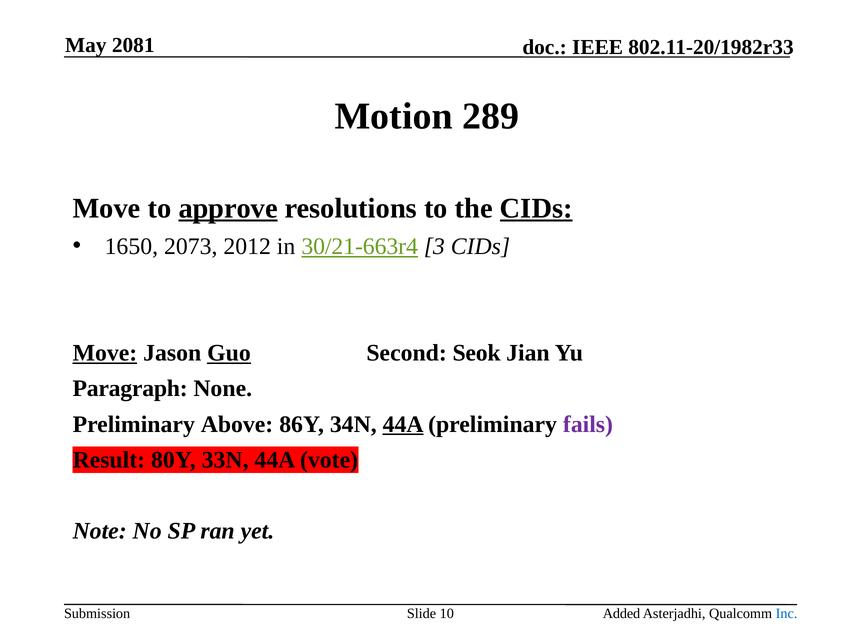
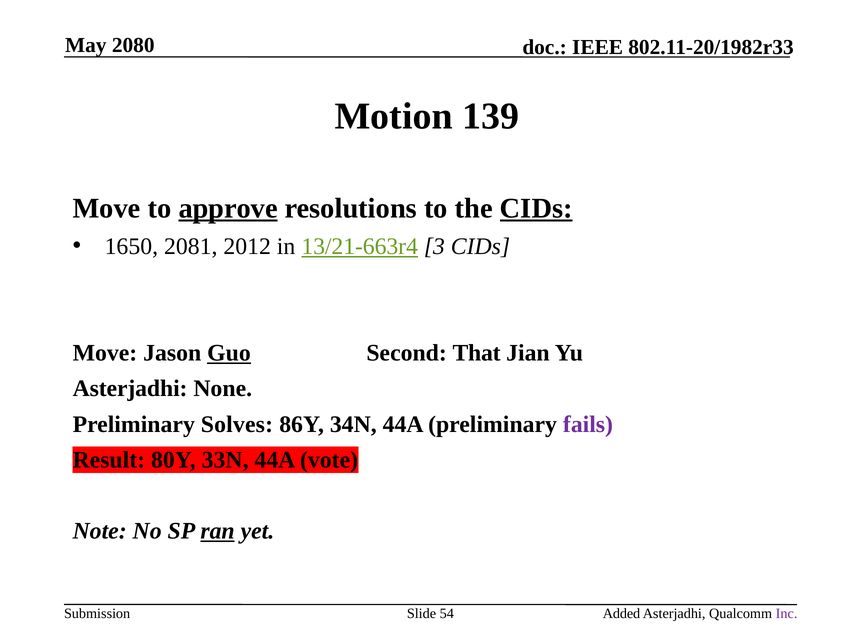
2081: 2081 -> 2080 (133, 45)
289: 289 -> 139 (491, 116)
2073: 2073 -> 2081 (191, 247)
30/21-663r4: 30/21-663r4 -> 13/21-663r4 (360, 247)
Move underline: present -> none (105, 353)
Seok: Seok -> That (477, 353)
Paragraph: Paragraph -> Asterjadhi (130, 389)
Above: Above -> Solves (237, 425)
44A underline: present -> none (403, 425)
ran underline: none -> present (218, 531)
10: 10 -> 54 (447, 614)
Inc colour: blue -> purple (787, 614)
